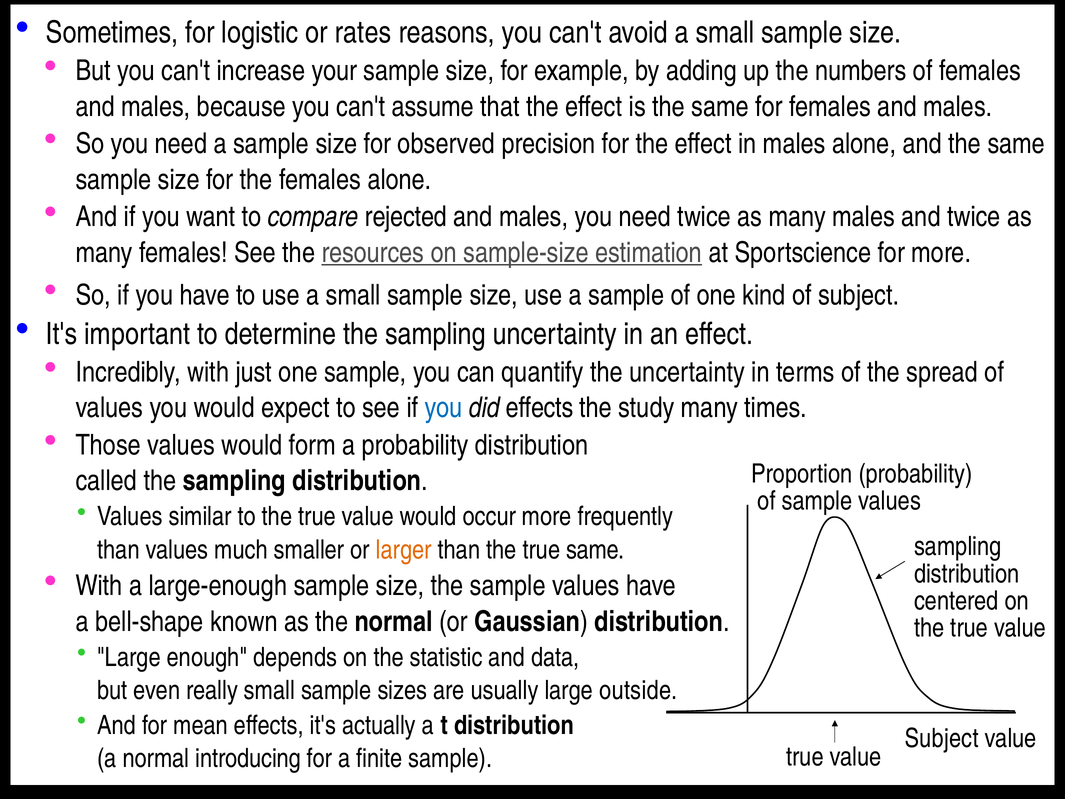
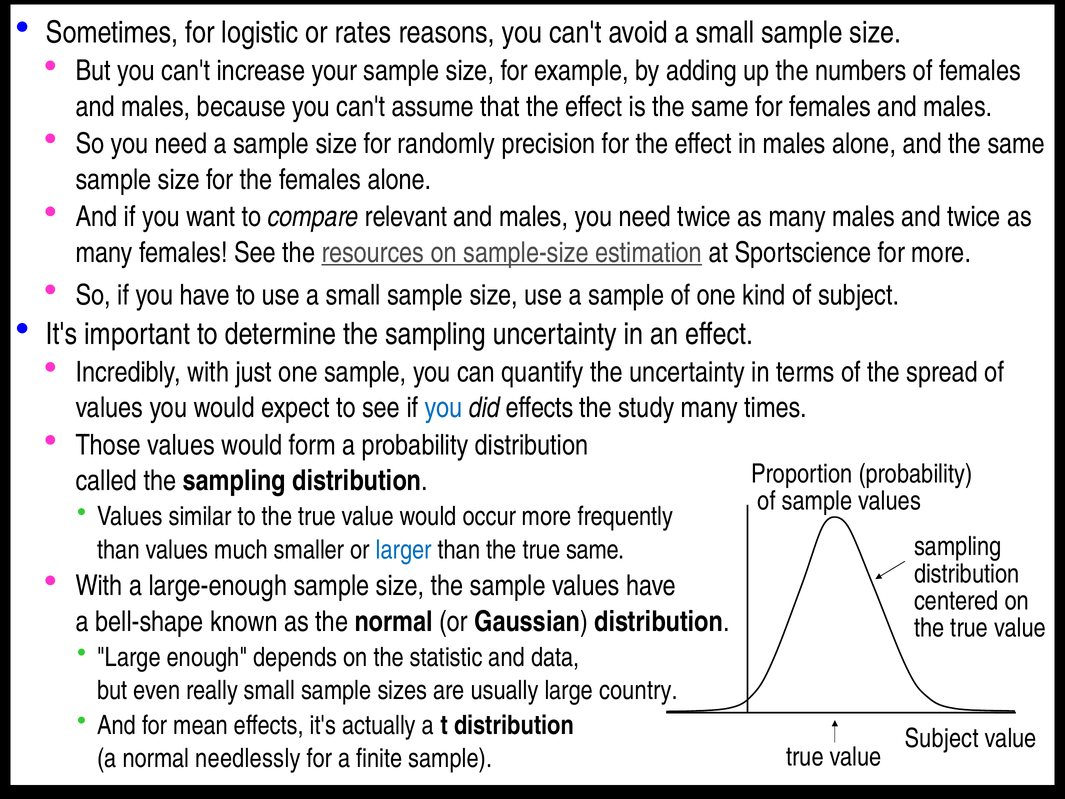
observed: observed -> randomly (446, 144)
rejected: rejected -> relevant (406, 217)
larger colour: orange -> blue (404, 550)
outside: outside -> country (638, 690)
introducing: introducing -> needlessly (248, 758)
